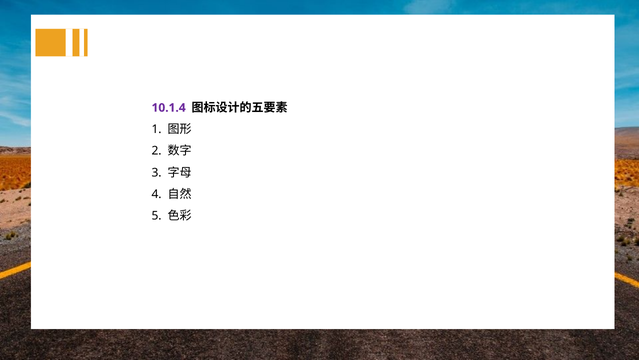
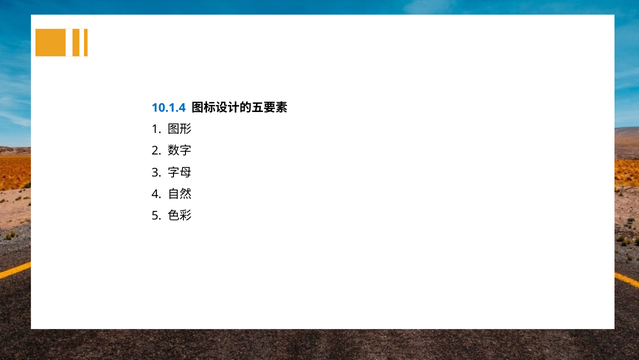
10.1.4 colour: purple -> blue (169, 108)
